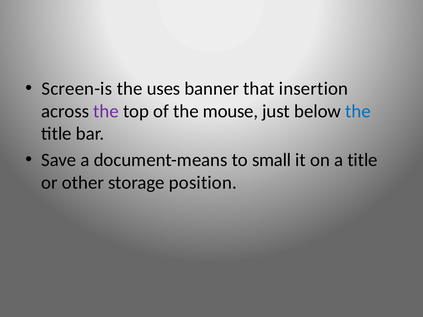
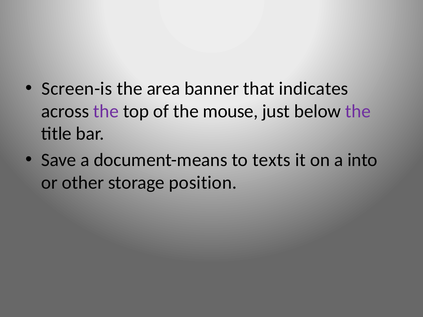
uses: uses -> area (164, 89)
insertion: insertion -> indicates (314, 89)
the colour: blue -> purple (358, 111)
small: small -> texts (271, 160)
a title: title -> into (362, 160)
